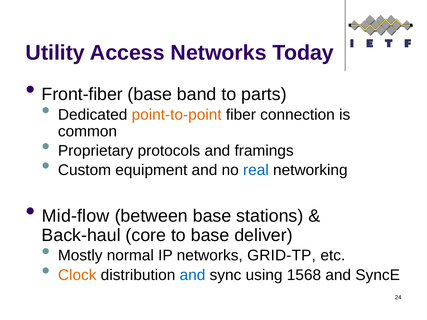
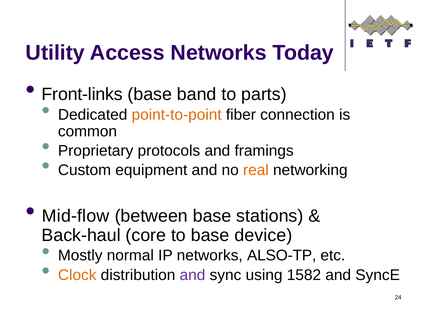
Front-fiber: Front-fiber -> Front-links (82, 94)
real colour: blue -> orange (256, 170)
deliver: deliver -> device (263, 235)
GRID-TP: GRID-TP -> ALSO-TP (282, 256)
and colour: blue -> purple (192, 275)
1568: 1568 -> 1582 (304, 275)
